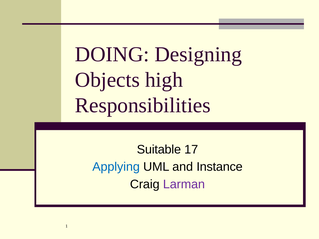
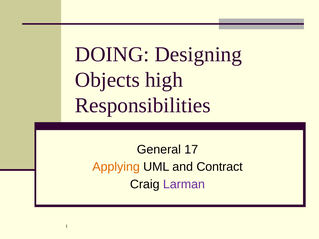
Suitable: Suitable -> General (159, 150)
Applying colour: blue -> orange (116, 167)
Instance: Instance -> Contract (220, 167)
